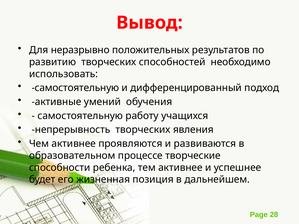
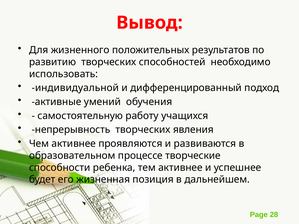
неразрывно: неразрывно -> жизненного (80, 50)
самостоятельную: самостоятельную -> индивидуальной (75, 88)
